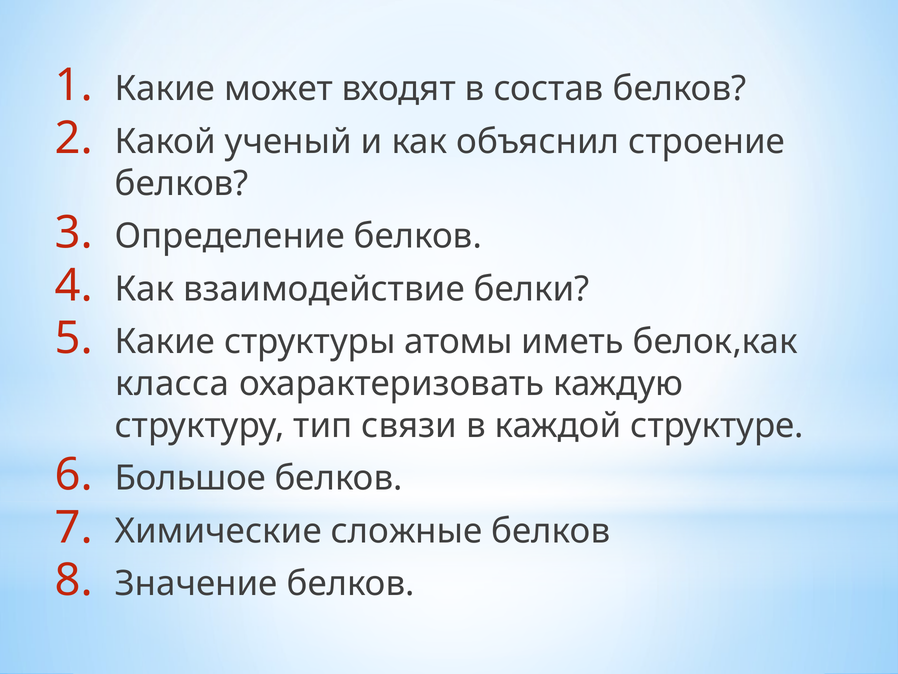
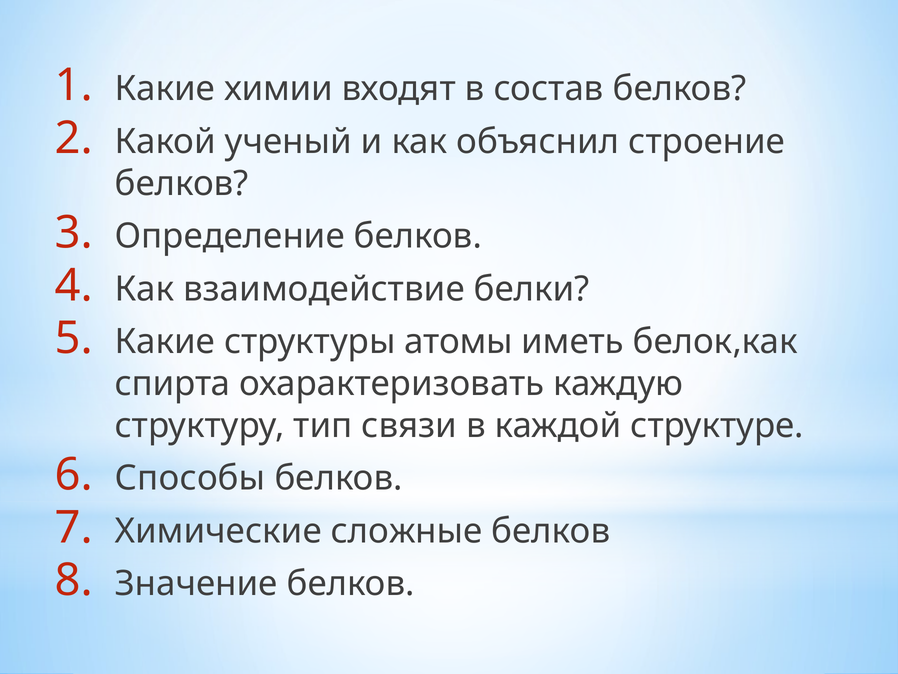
может: может -> химии (279, 89)
класса: класса -> спирта (173, 383)
Большое: Большое -> Способы (190, 478)
